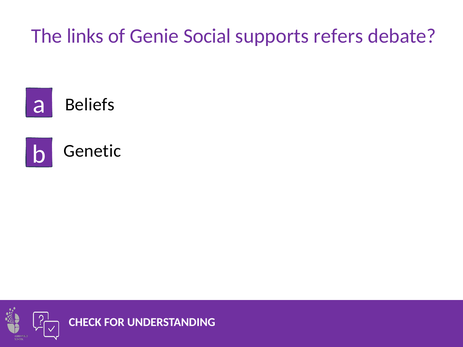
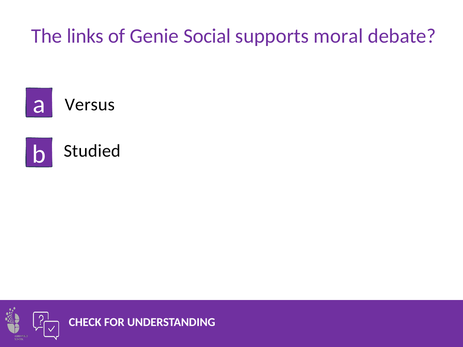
refers: refers -> moral (338, 36)
Beliefs: Beliefs -> Versus (90, 105)
Genetic: Genetic -> Studied (92, 151)
